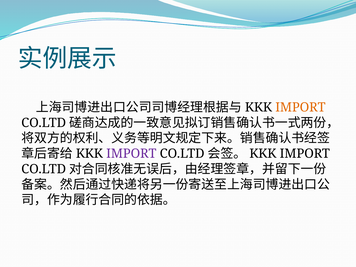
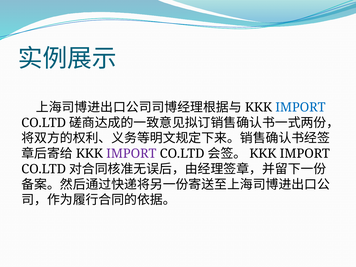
IMPORT colour: orange -> blue (300, 107)
